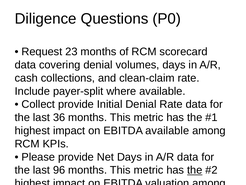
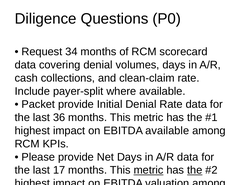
23: 23 -> 34 (71, 52)
Collect: Collect -> Packet (38, 104)
96: 96 -> 17 (59, 170)
metric underline: none -> present (149, 170)
